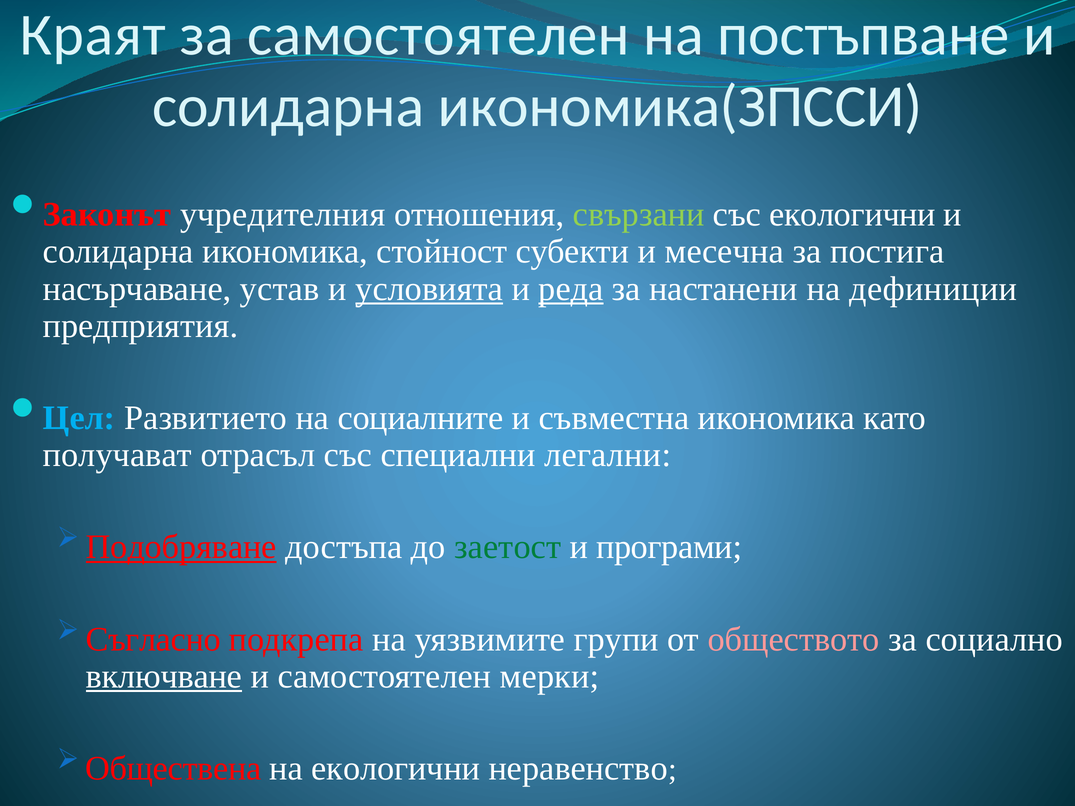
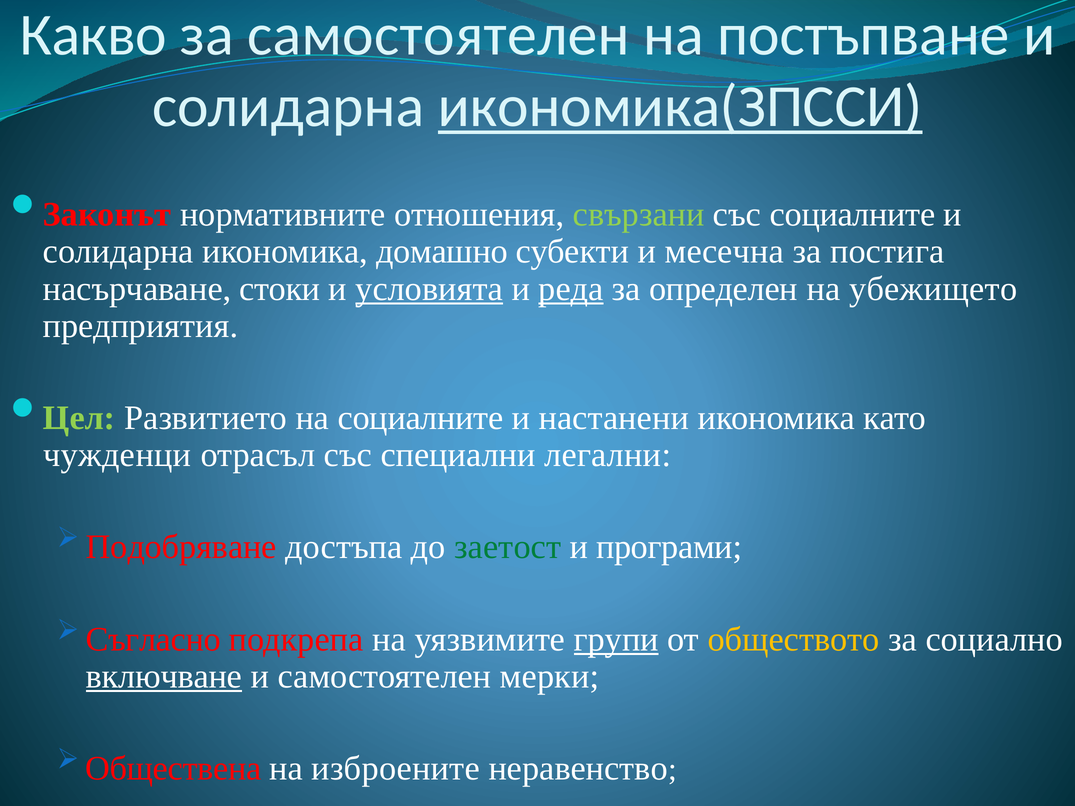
Краят: Краят -> Какво (93, 35)
икономика(ЗПССИ underline: none -> present (680, 107)
учредителния: учредителния -> нормативните (283, 215)
със екологични: екологични -> социалните (853, 215)
стойност: стойност -> домашно (442, 252)
устав: устав -> стоки (280, 289)
настанени: настанени -> определен (723, 289)
дефиниции: дефиниции -> убежището (933, 289)
Цел colour: light blue -> light green (79, 418)
съвместна: съвместна -> настанени (614, 418)
получават: получават -> чужденци (117, 455)
Подобряване underline: present -> none (181, 547)
групи underline: none -> present (616, 639)
обществото colour: pink -> yellow (794, 639)
на екологични: екологични -> изброените (396, 769)
